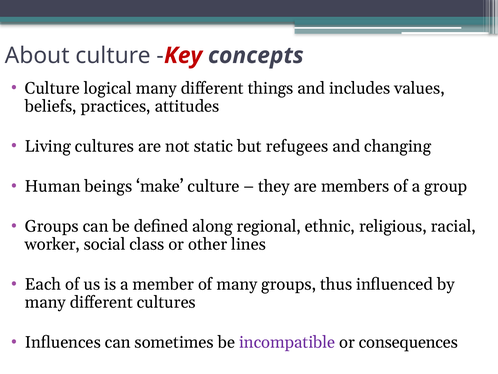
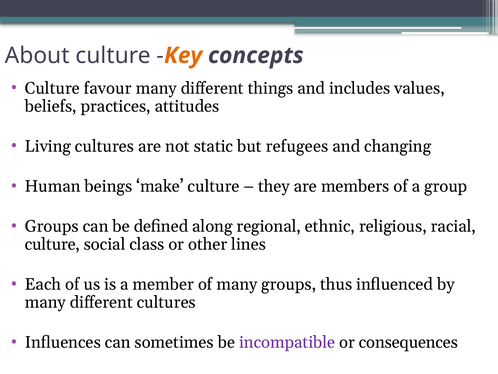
Key colour: red -> orange (183, 55)
logical: logical -> favour (108, 88)
worker: worker -> culture (52, 244)
